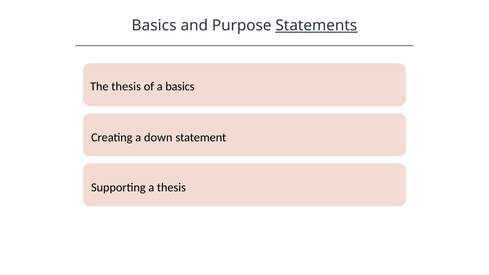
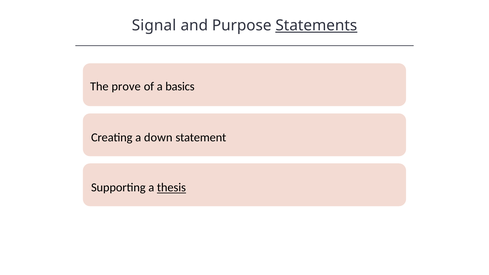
Basics: Basics -> Signal (154, 26)
The thesis: thesis -> prove (126, 87)
thesis underline: none -> present (171, 188)
